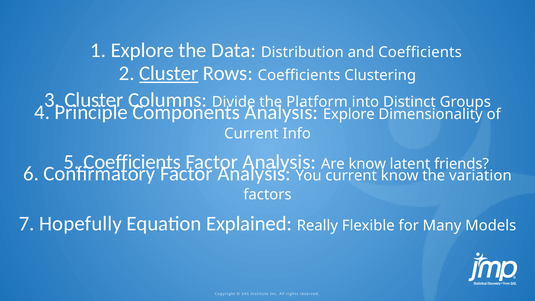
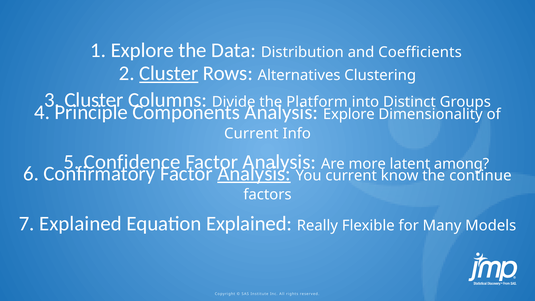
Rows Coefficients: Coefficients -> Alternatives (299, 75)
Coefficients: Coefficients -> Confidence (132, 162)
Are know: know -> more (367, 164)
friends: friends -> among (462, 164)
Analysis underline: none -> present (254, 173)
variation: variation -> continue (480, 175)
7 Hopefully: Hopefully -> Explained (80, 223)
